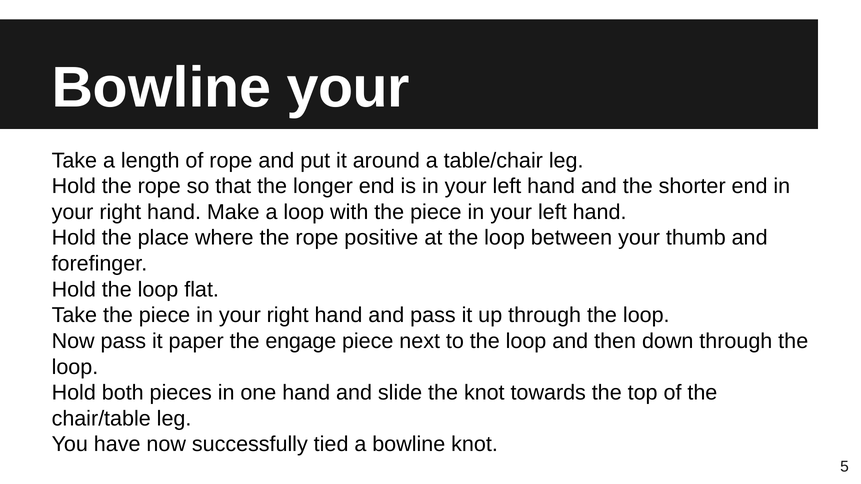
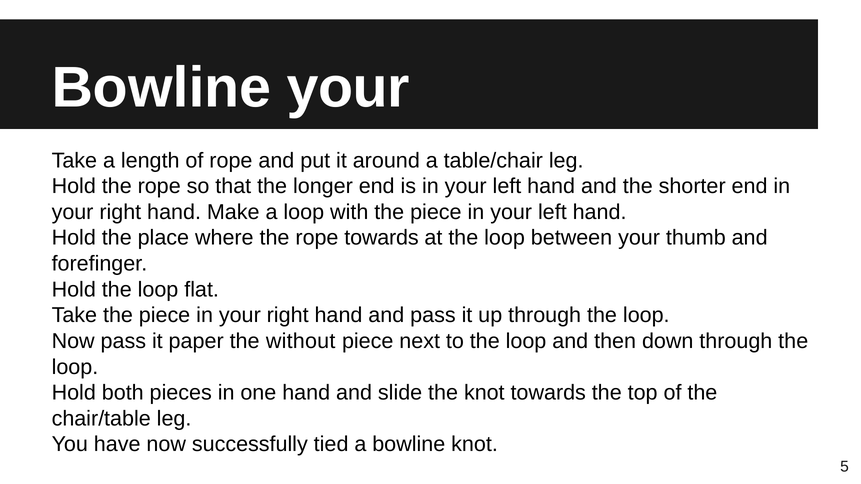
rope positive: positive -> towards (382, 238)
engage: engage -> without (301, 341)
